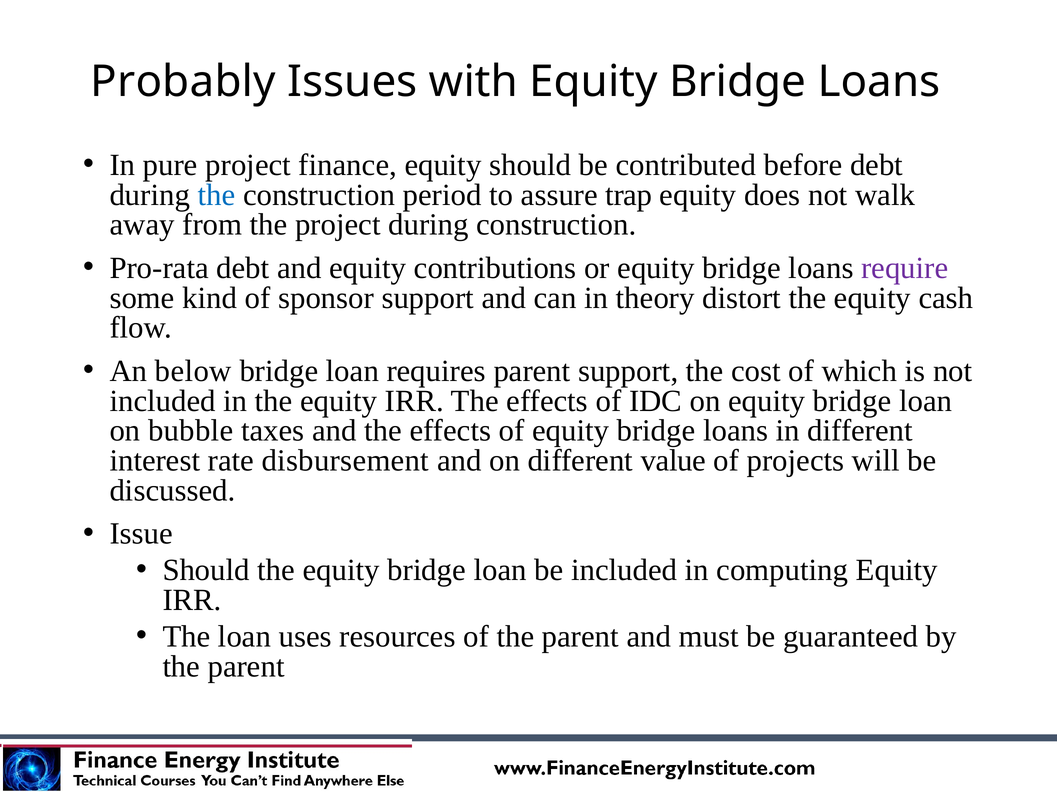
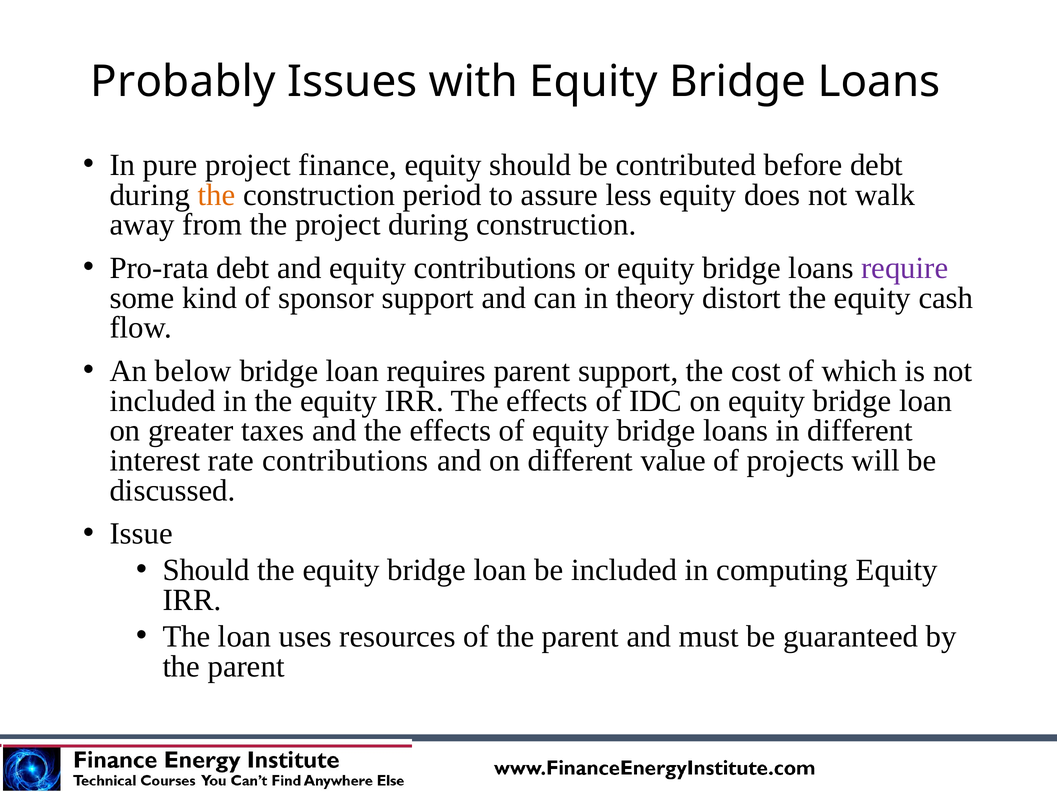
the colour: blue -> orange (216, 195)
trap: trap -> less (629, 195)
bubble: bubble -> greater (191, 431)
rate disbursement: disbursement -> contributions (345, 461)
